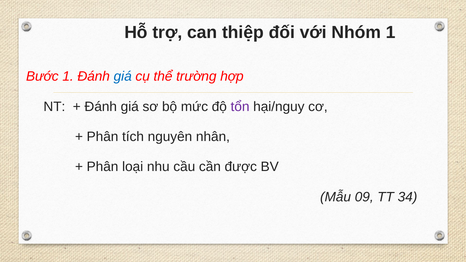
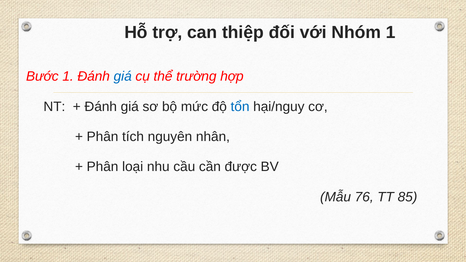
tổn colour: purple -> blue (240, 107)
09: 09 -> 76 (364, 197)
34: 34 -> 85 (407, 197)
